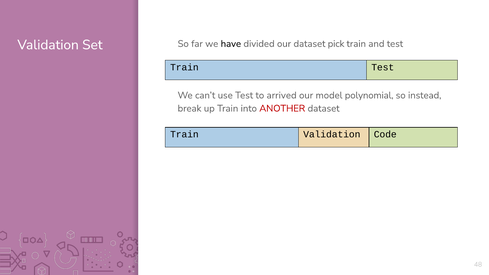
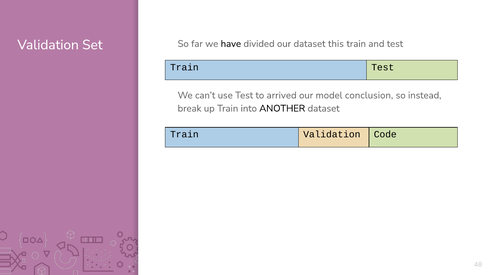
pick: pick -> this (336, 44)
polynomial: polynomial -> conclusion (369, 95)
ANOTHER colour: red -> black (282, 108)
